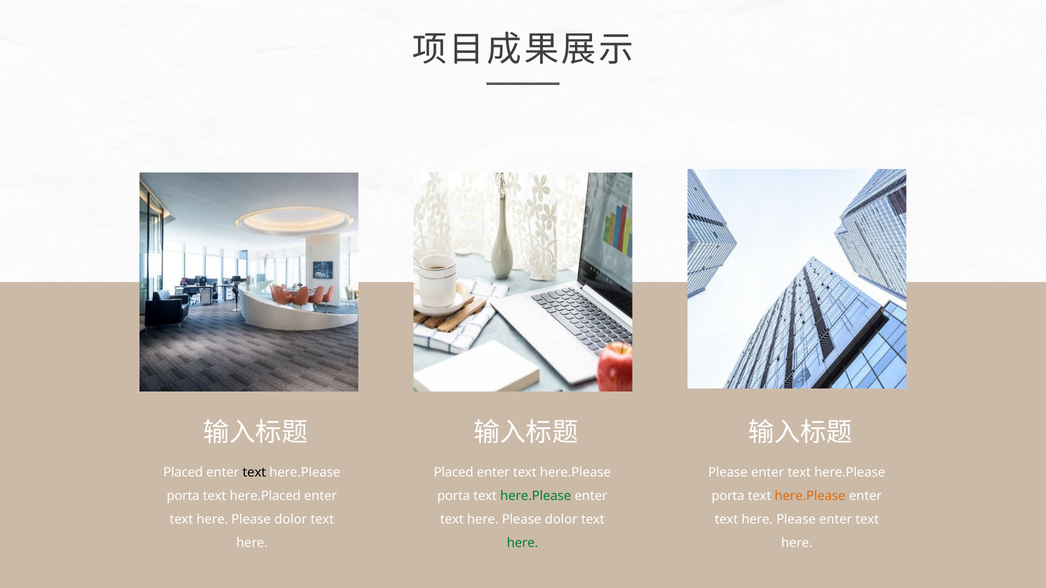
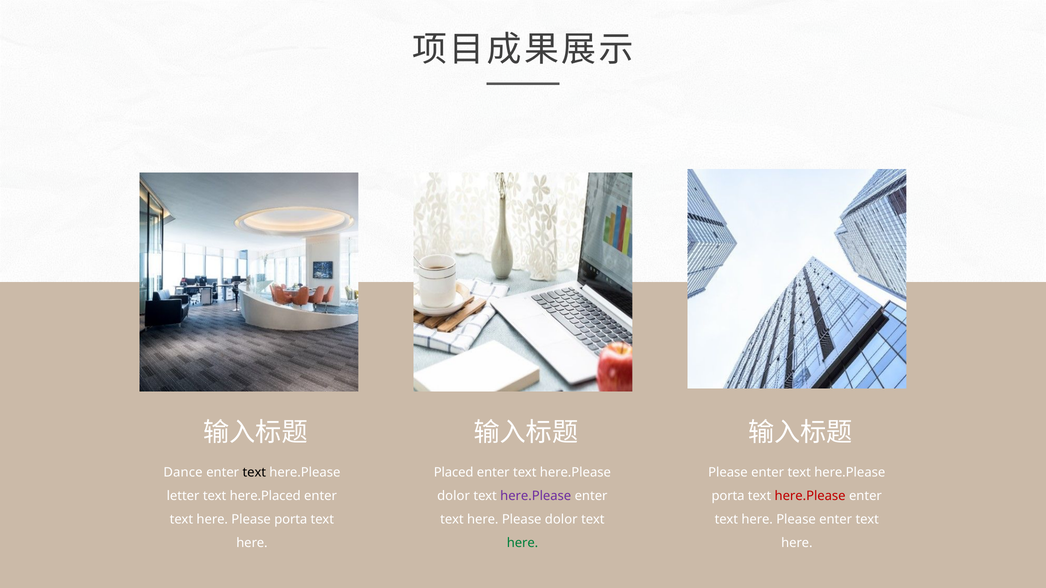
Placed: Placed -> Dance (183, 473)
porta: porta -> letter (183, 496)
porta: porta -> dolor (454, 496)
here.Please colour: green -> purple (536, 496)
here.Please colour: orange -> red (810, 496)
dolor: dolor -> porta (291, 520)
